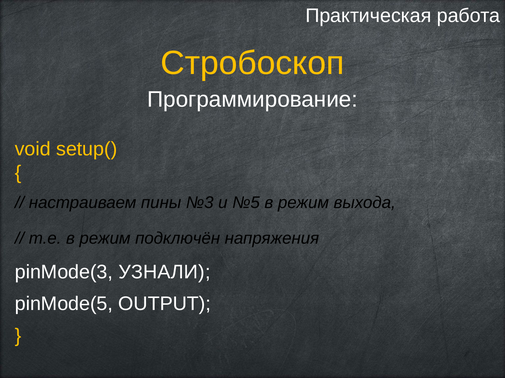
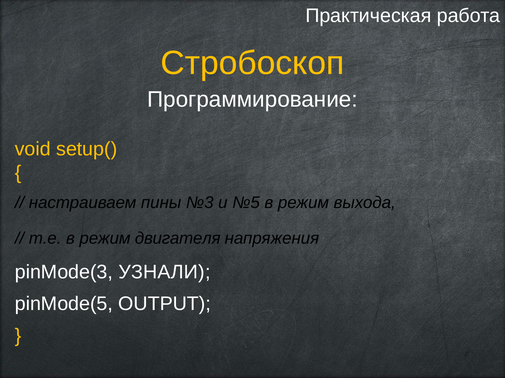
подключён: подключён -> двигателя (178, 239)
